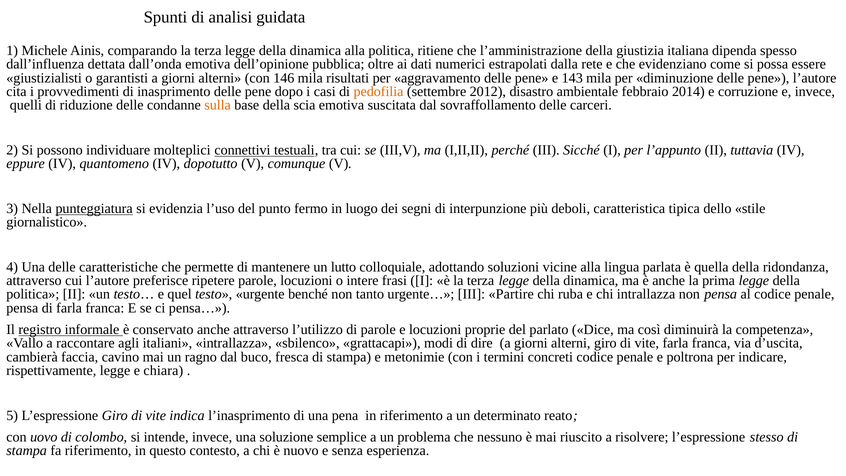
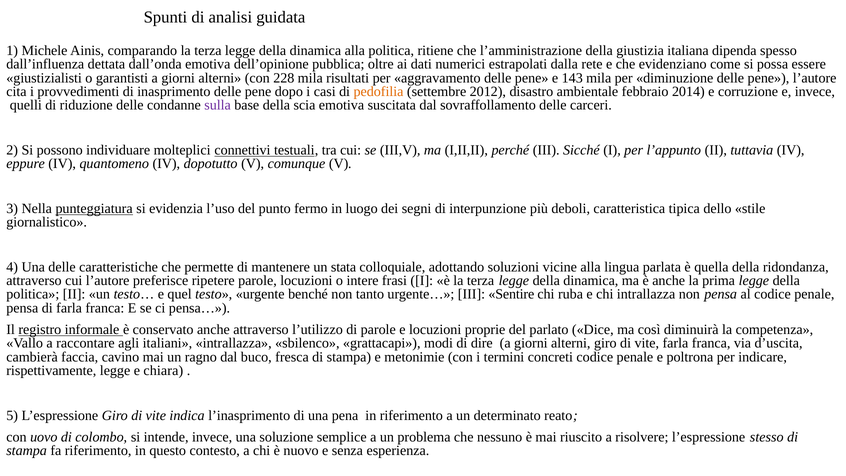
146: 146 -> 228 (284, 78)
sulla colour: orange -> purple (218, 105)
lutto: lutto -> stata (344, 267)
Partire: Partire -> Sentire (511, 294)
